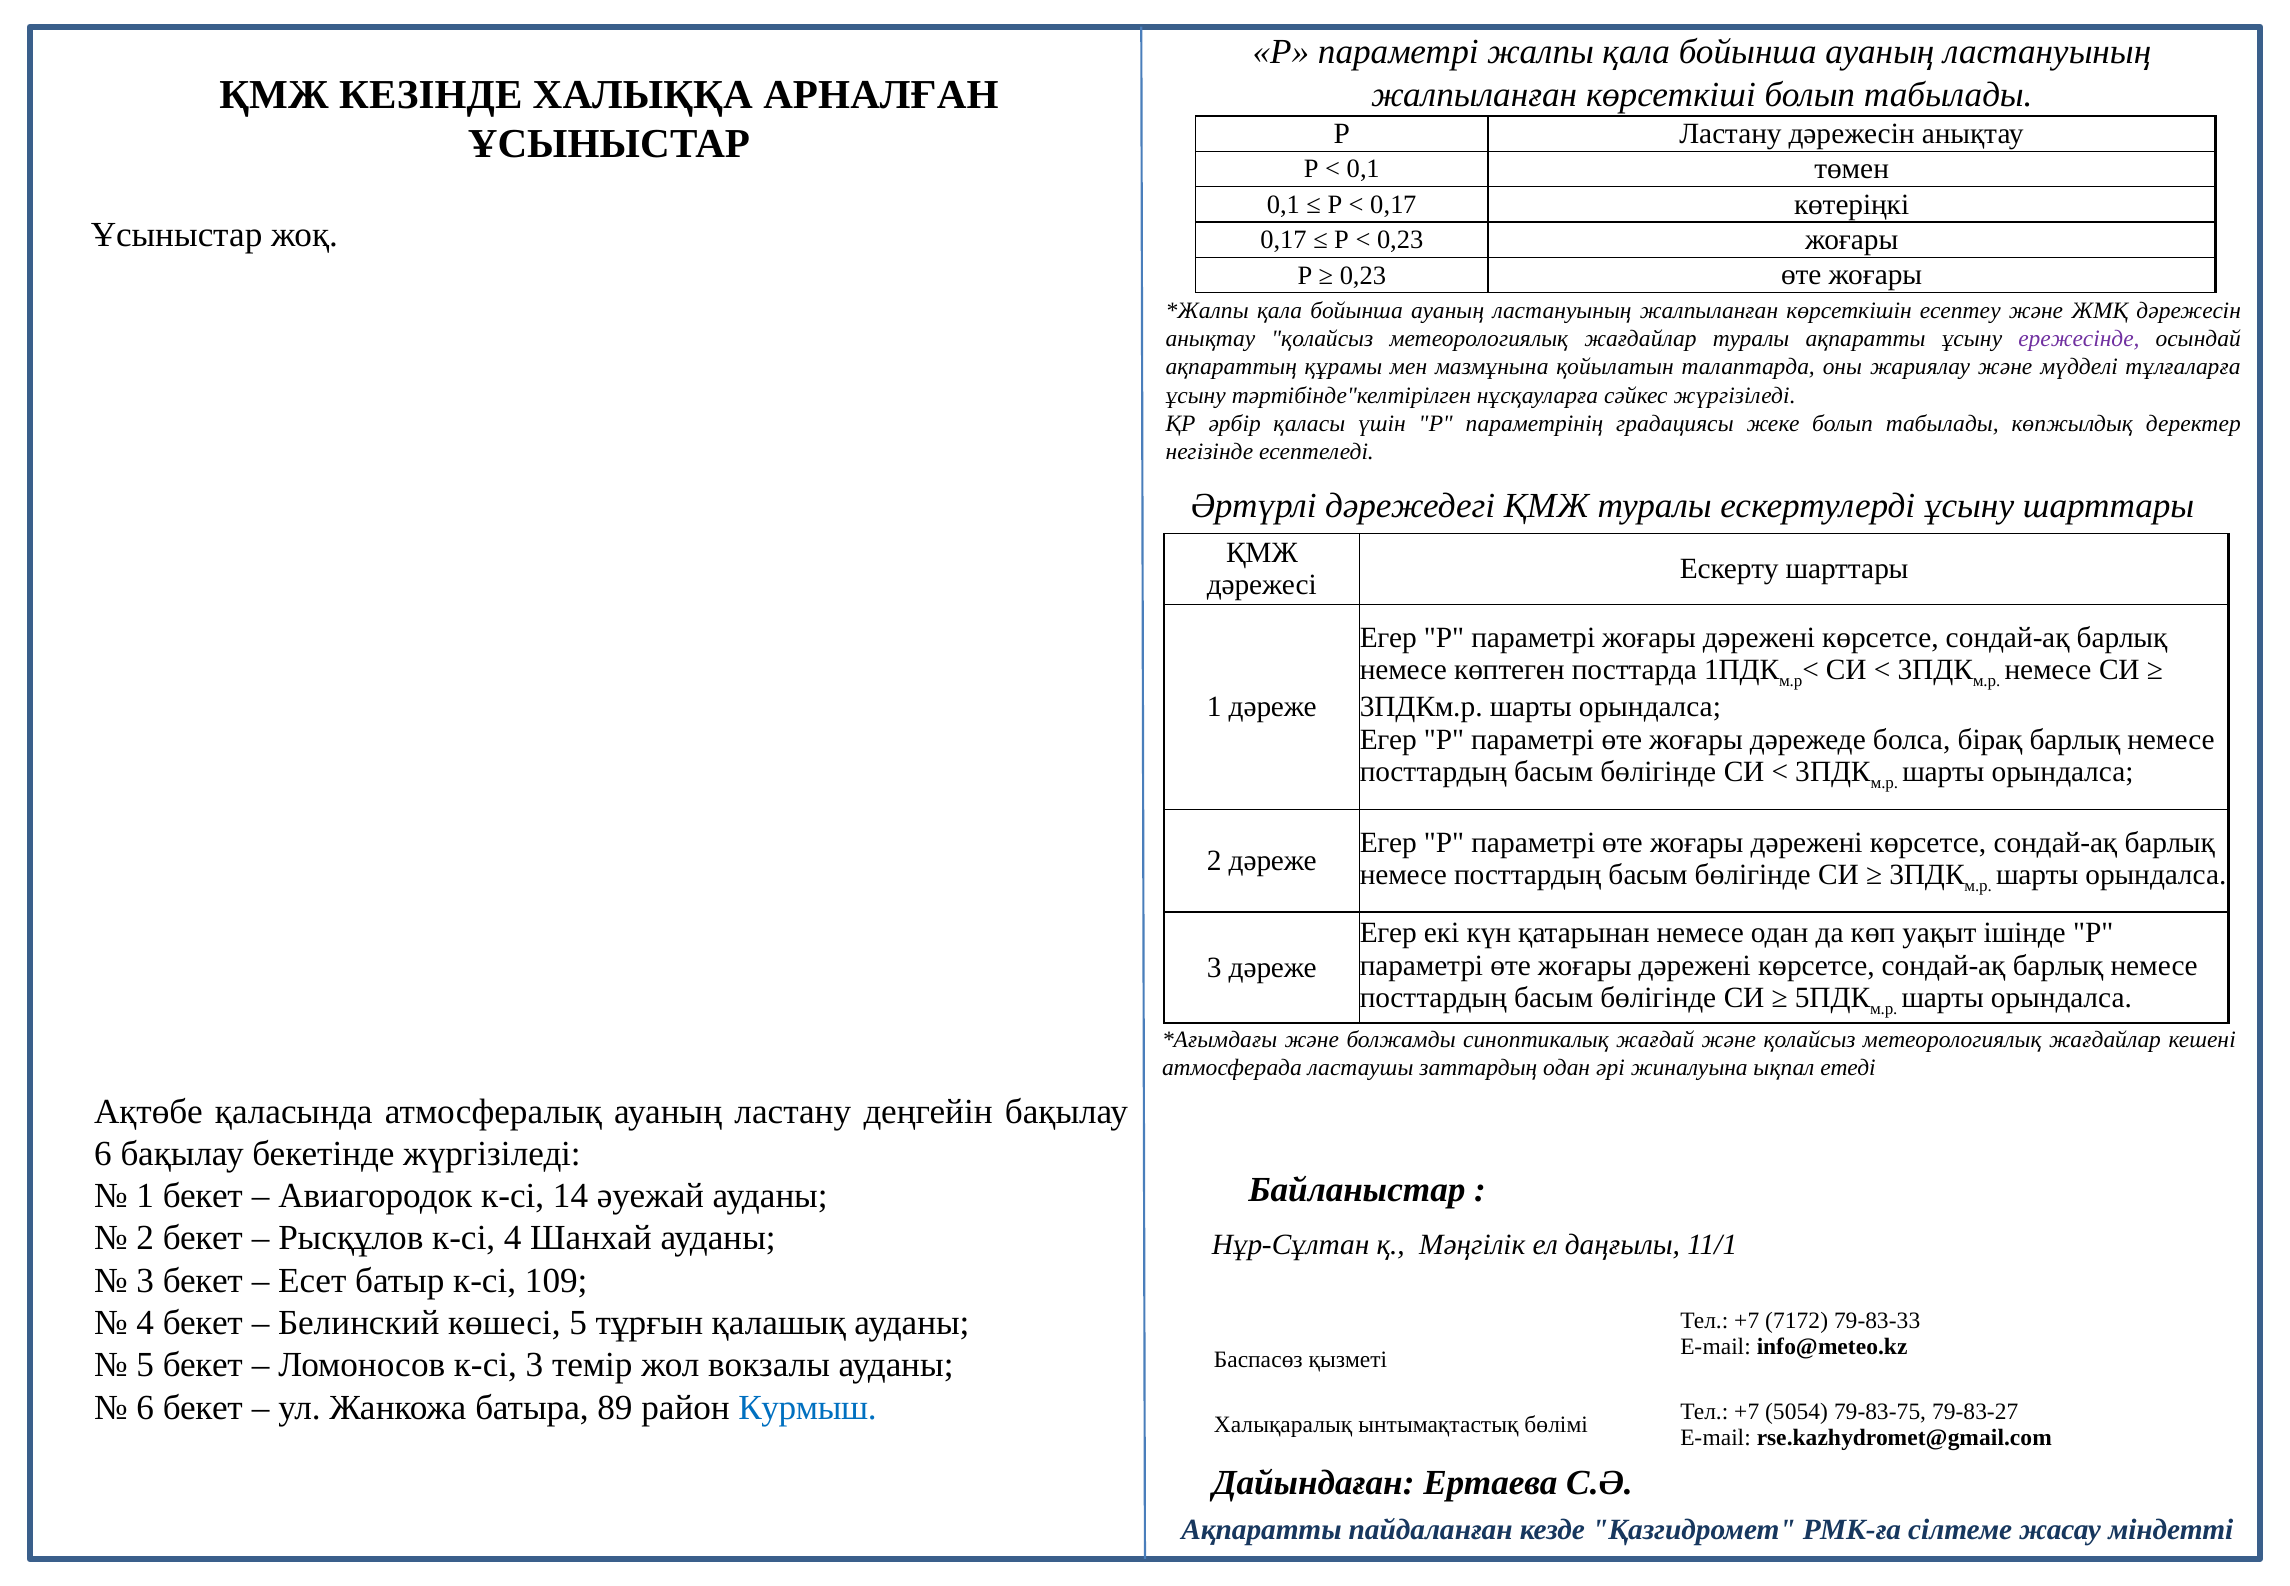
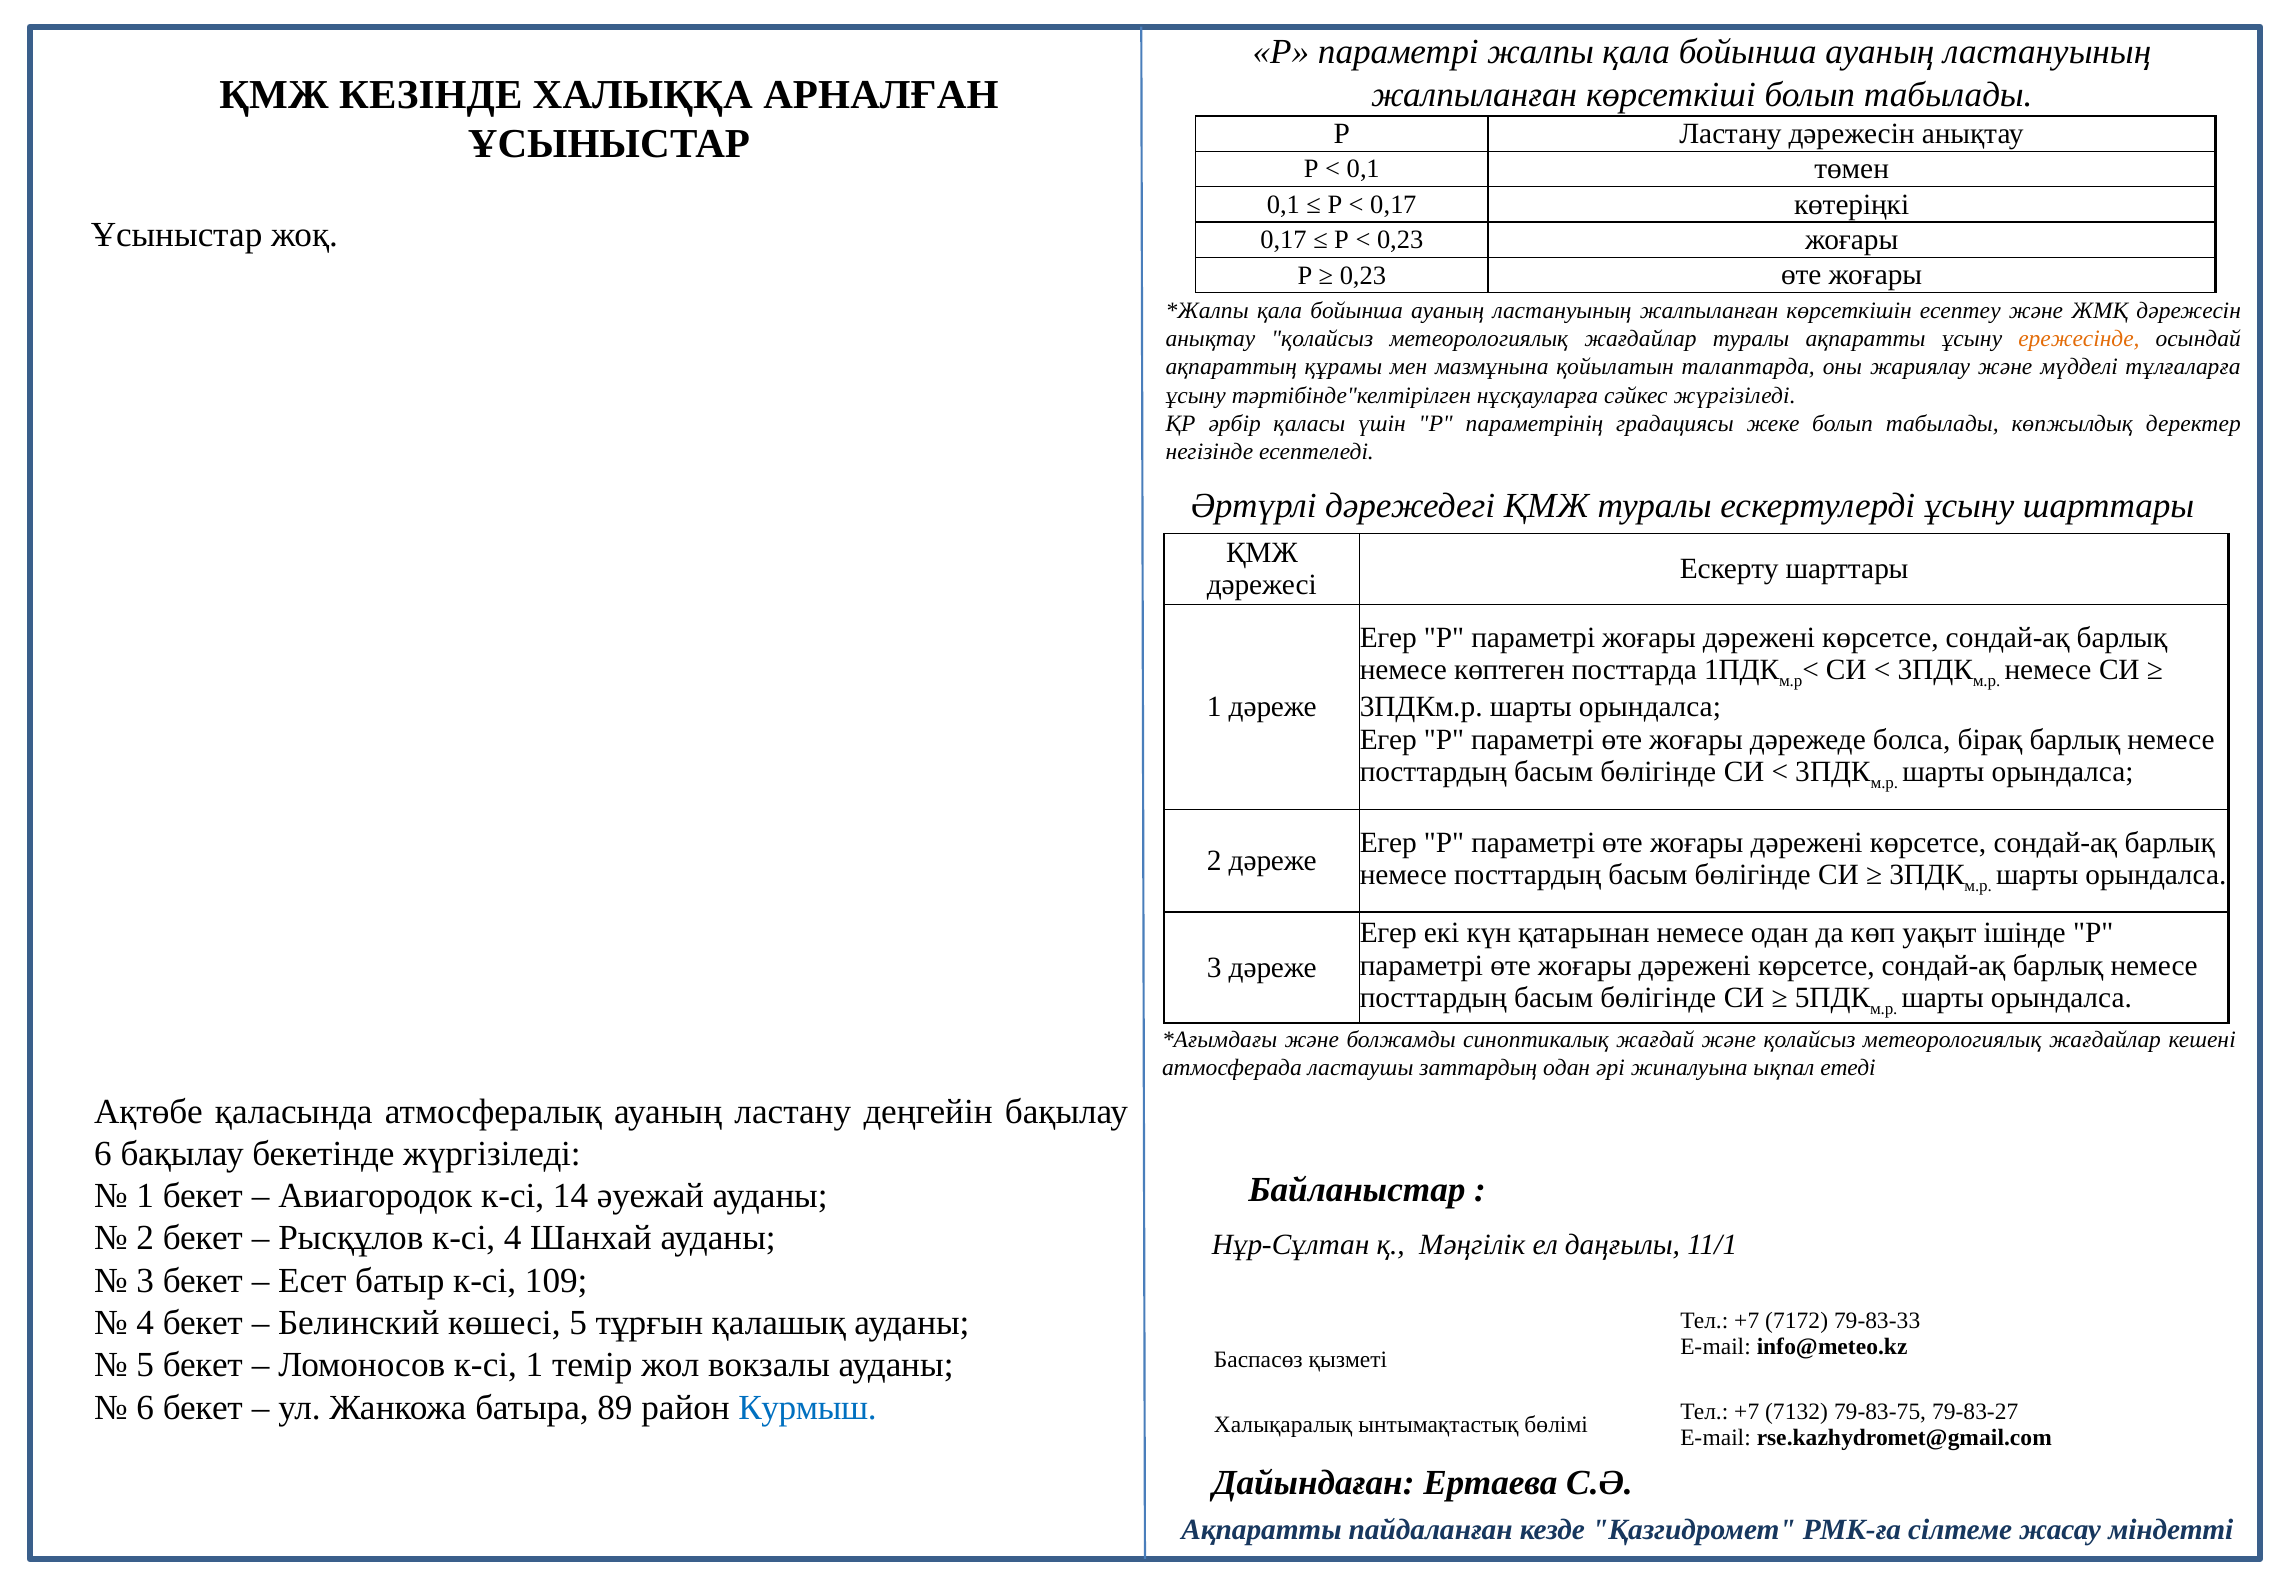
ережесінде colour: purple -> orange (2079, 339)
к-сі 3: 3 -> 1 (534, 1365)
5054: 5054 -> 7132 (1797, 1412)
